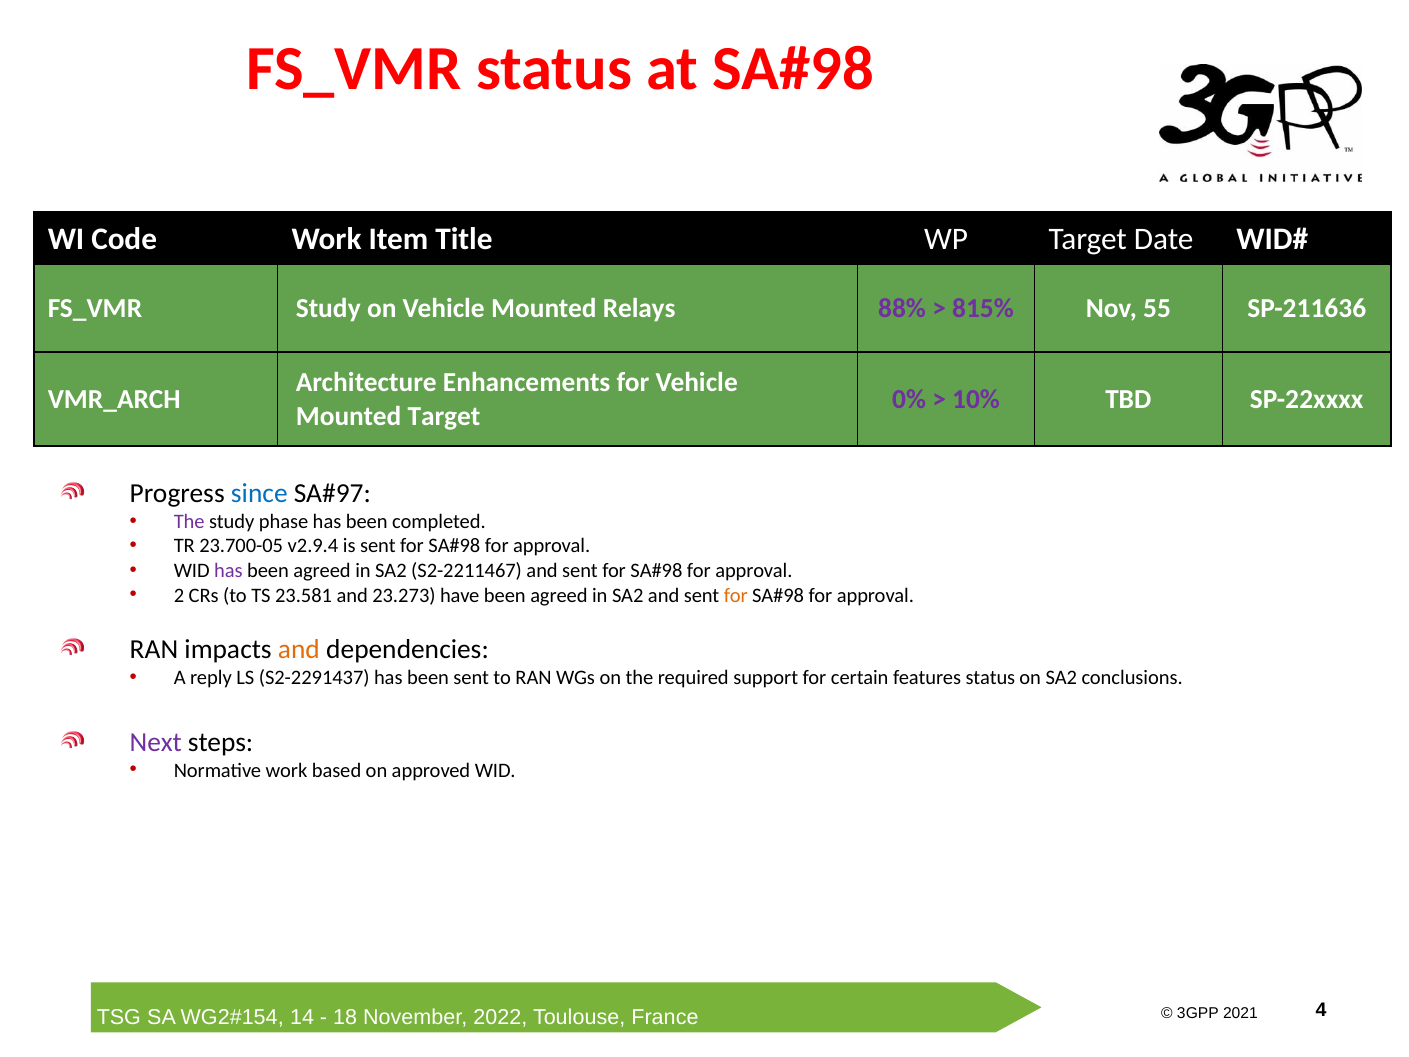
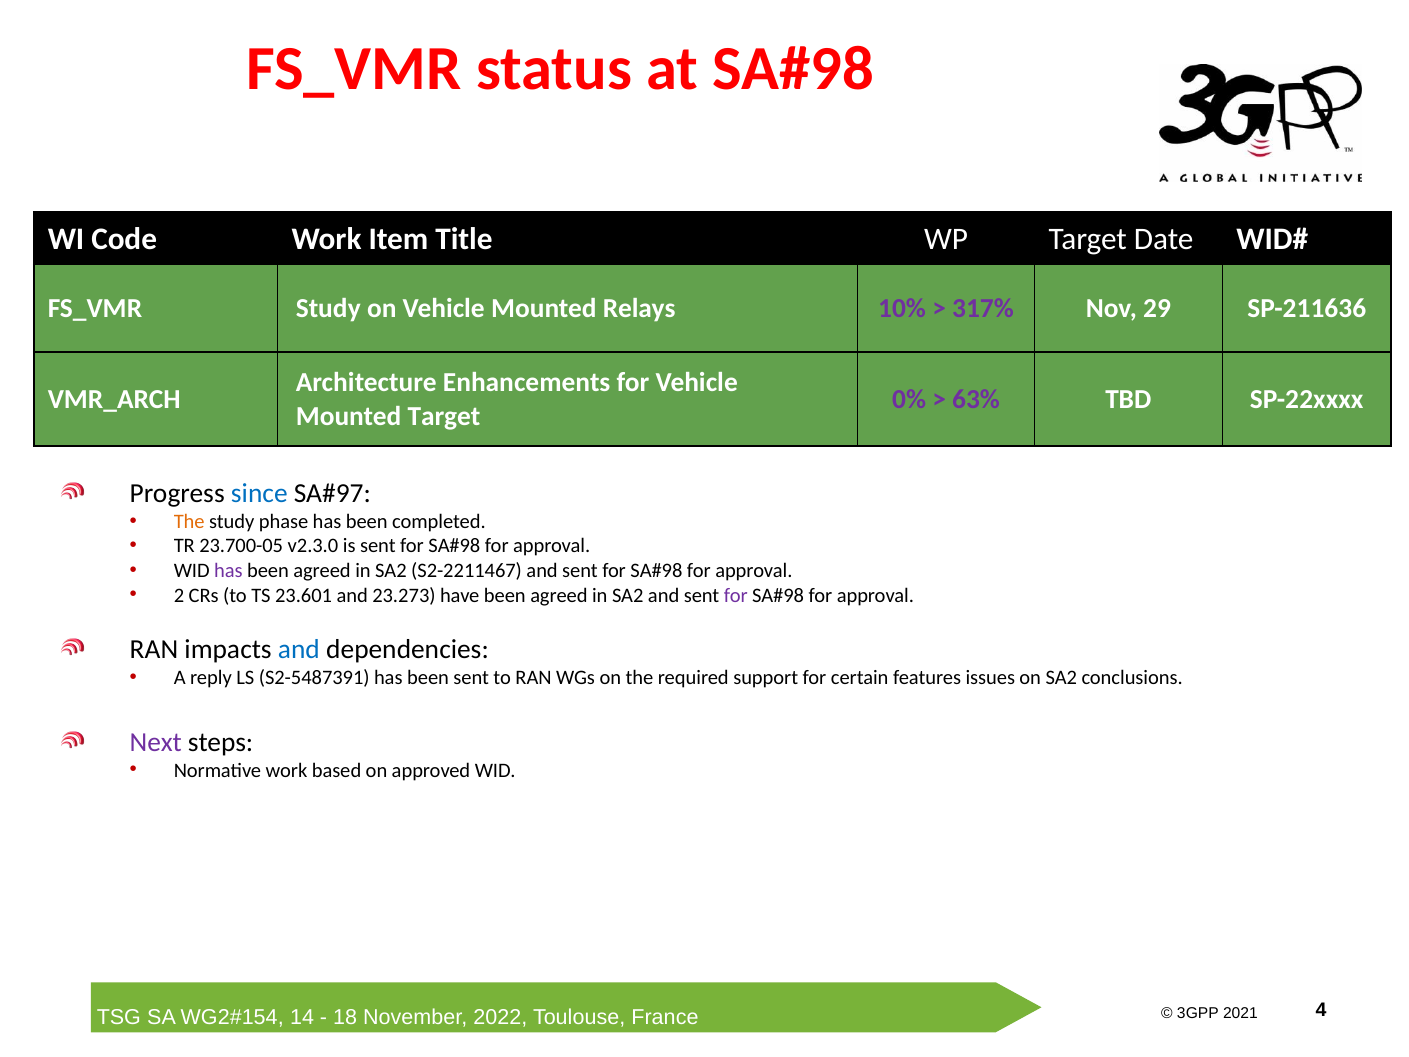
88%: 88% -> 10% (902, 308)
815%: 815% -> 317% (983, 308)
55: 55 -> 29 (1157, 308)
10%: 10% -> 63% (976, 399)
The colour: purple -> orange (189, 521)
v2.9.4: v2.9.4 -> v2.3.0 (313, 546)
23.581: 23.581 -> 23.601 (304, 595)
for colour: orange -> purple (736, 595)
and colour: orange -> blue (299, 649)
S2-2291437: S2-2291437 -> S2-5487391 (314, 677)
features status: status -> issues (990, 677)
